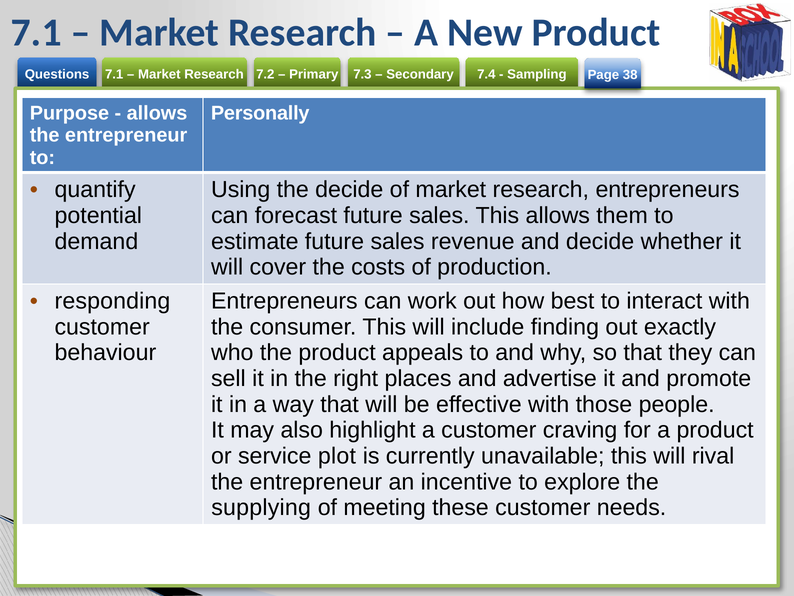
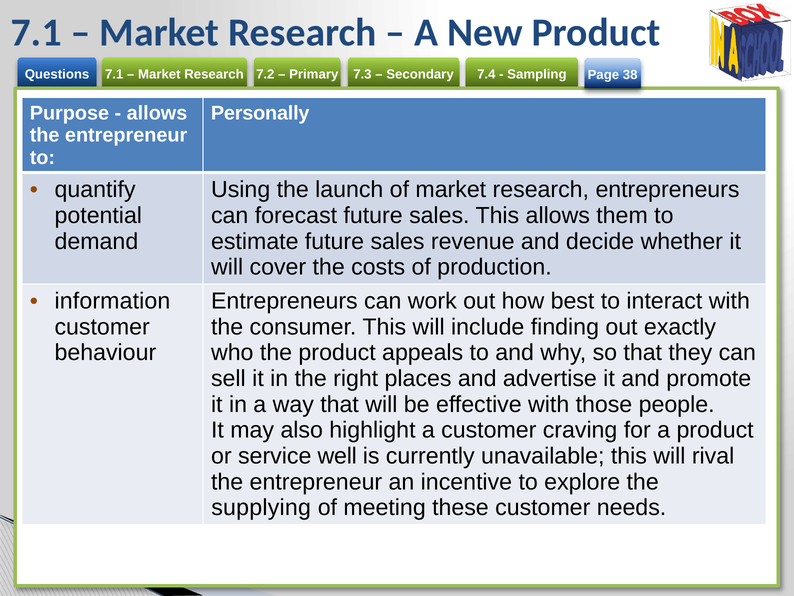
the decide: decide -> launch (349, 190)
responding: responding -> information (112, 301)
plot: plot -> well (337, 456)
